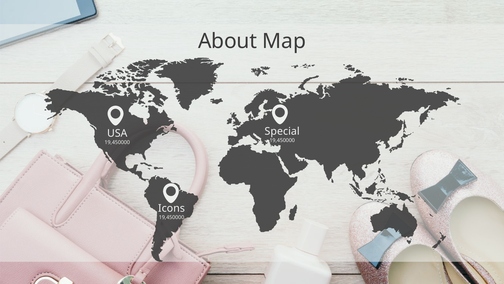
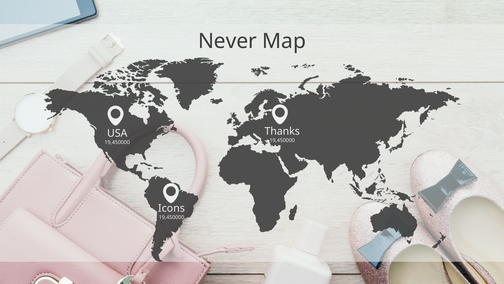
About: About -> Never (227, 41)
Special: Special -> Thanks (282, 131)
